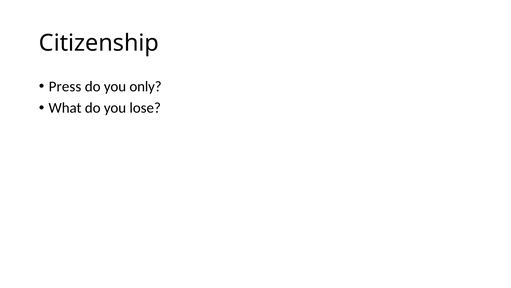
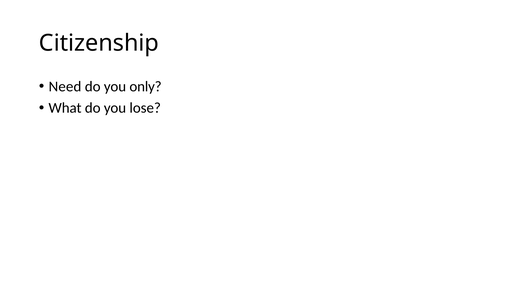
Press: Press -> Need (65, 86)
